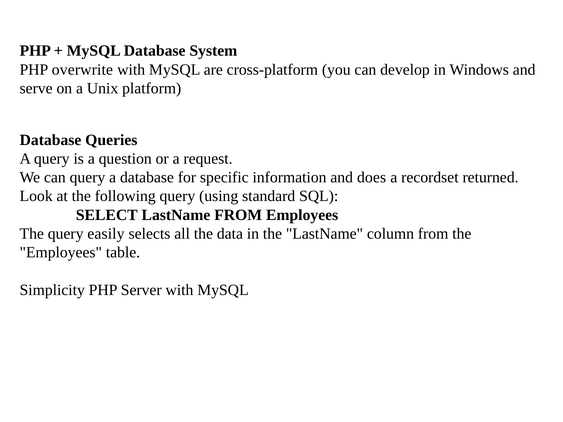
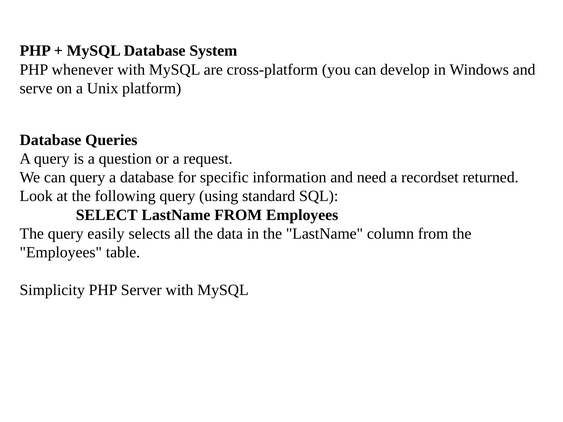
overwrite: overwrite -> whenever (82, 70)
does: does -> need (372, 177)
